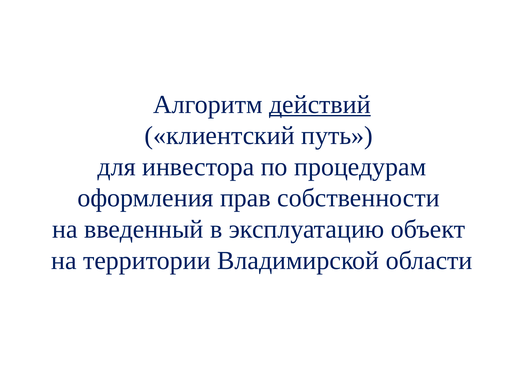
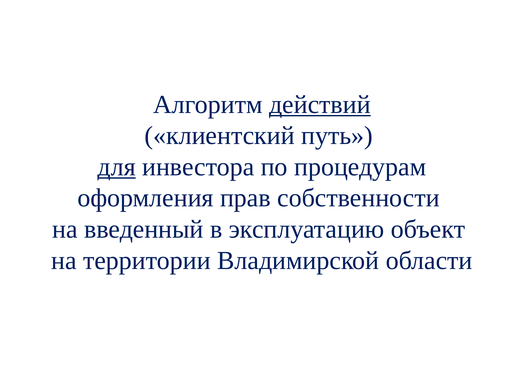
для underline: none -> present (117, 167)
